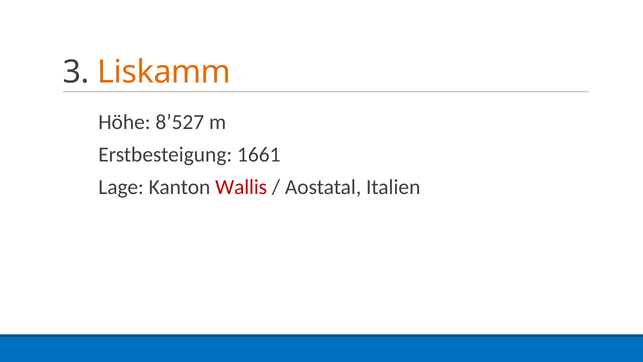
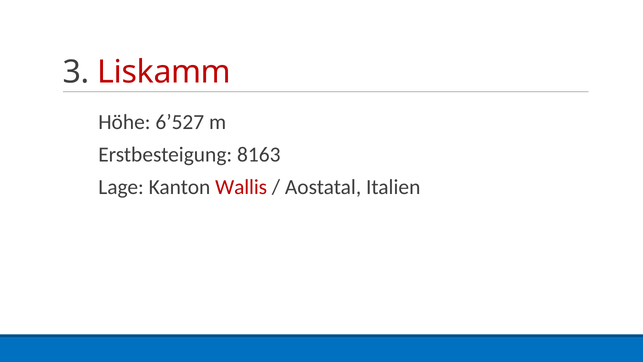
Liskamm colour: orange -> red (164, 72)
8’527: 8’527 -> 6’527 (180, 122)
1661: 1661 -> 8163 (259, 155)
